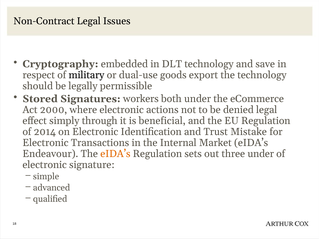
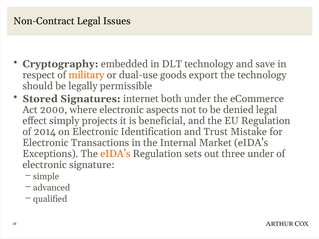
military colour: black -> orange (86, 75)
workers: workers -> internet (141, 99)
actions: actions -> aspects (162, 110)
through: through -> projects (100, 121)
Endeavour: Endeavour -> Exceptions (50, 154)
